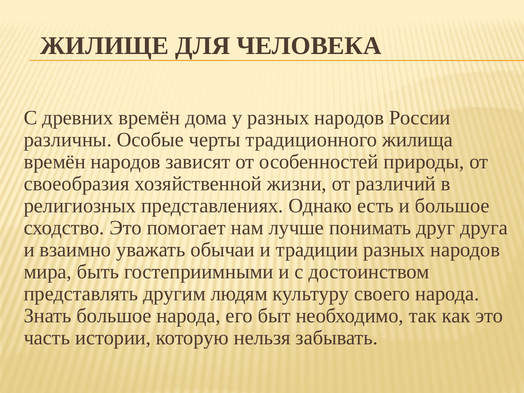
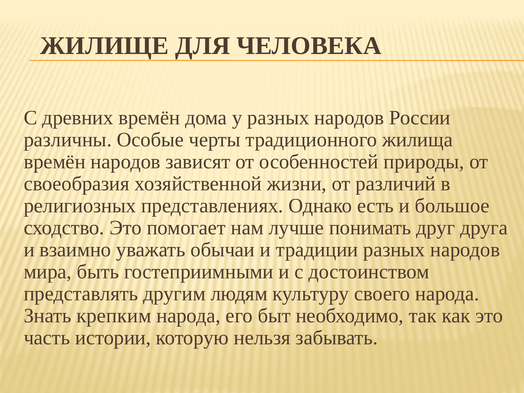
Знать большое: большое -> крепким (114, 316)
